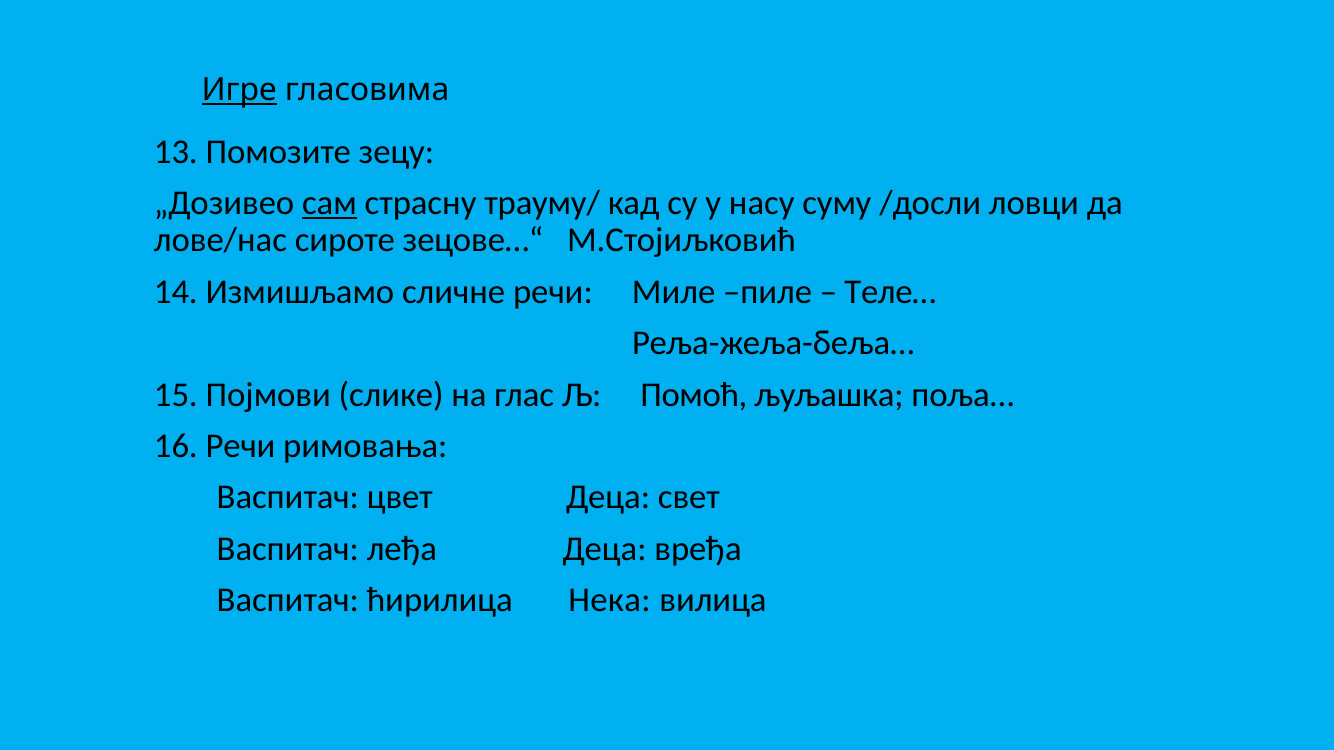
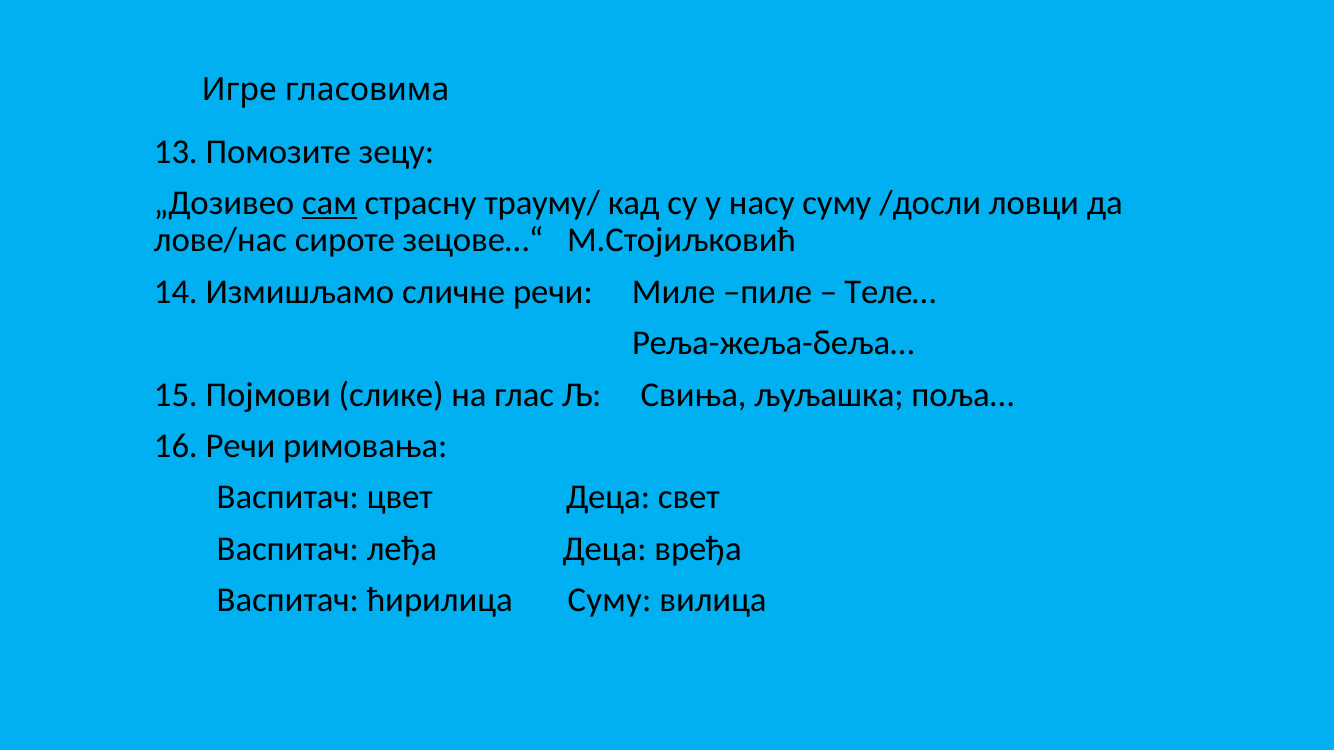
Игре underline: present -> none (239, 90)
Помоћ: Помоћ -> Свиња (694, 395)
ћирилица Нека: Нека -> Суму (609, 600)
